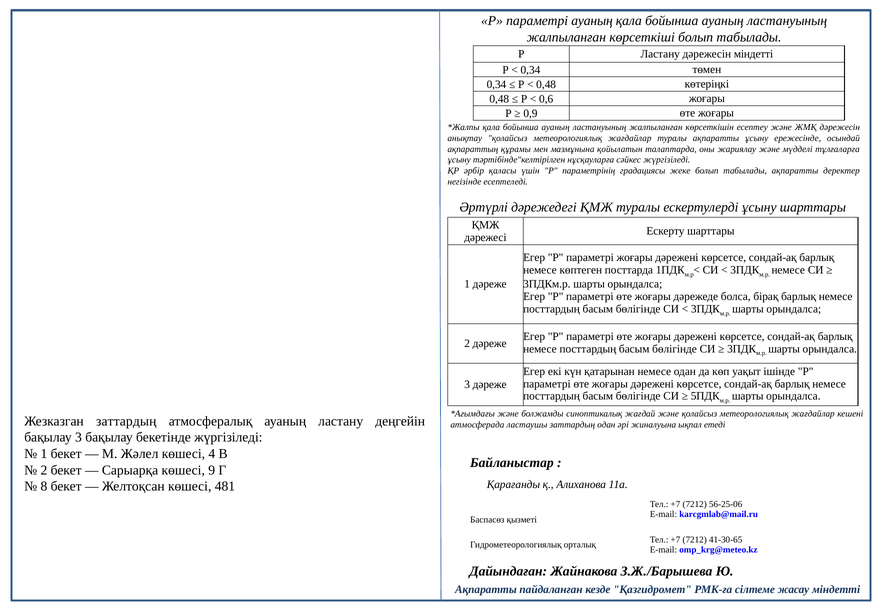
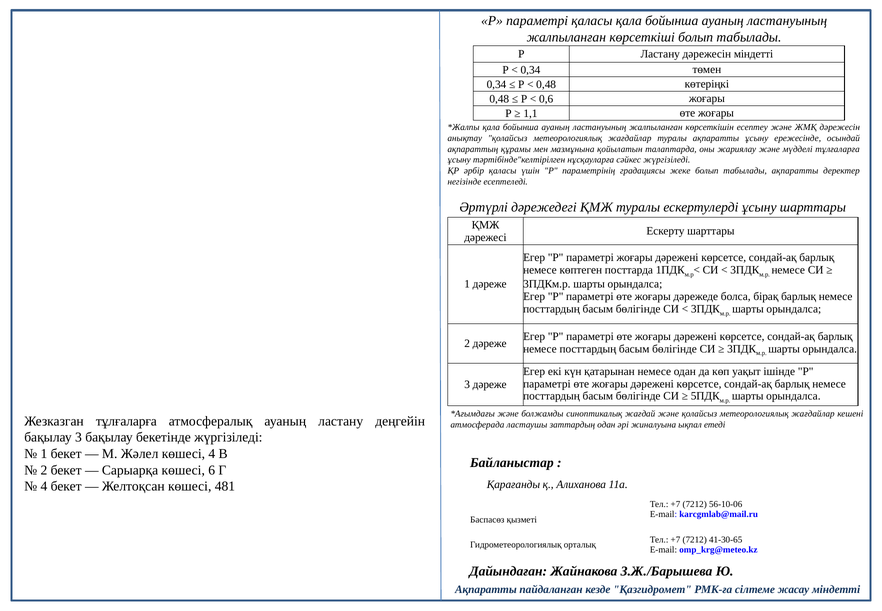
параметрі ауаның: ауаның -> қаласы (592, 21)
0,9: 0,9 -> 1,1 (530, 113)
Жезказган заттардың: заттардың -> тұлғаларға (126, 421)
9: 9 -> 6 (212, 470)
8: 8 -> 4 (44, 486)
56-25-06: 56-25-06 -> 56-10-06 (726, 504)
